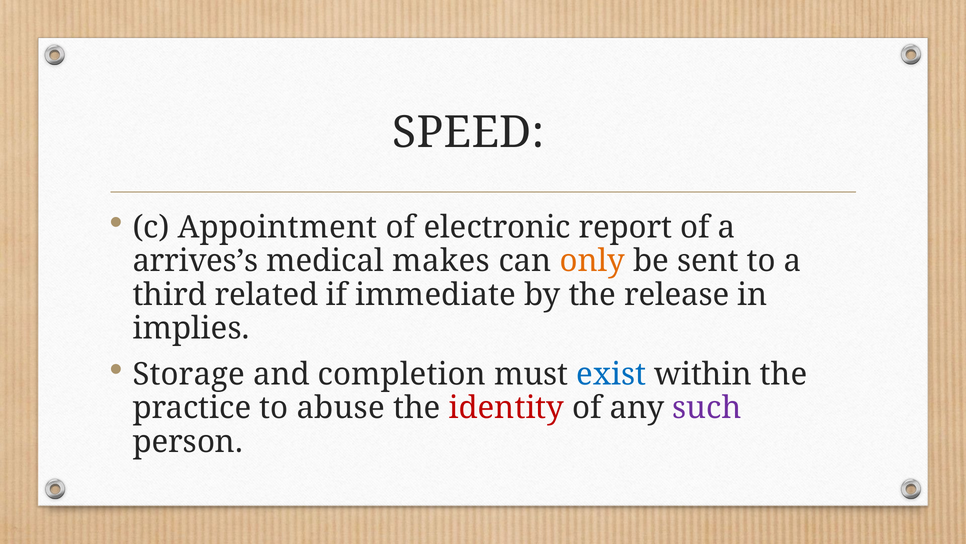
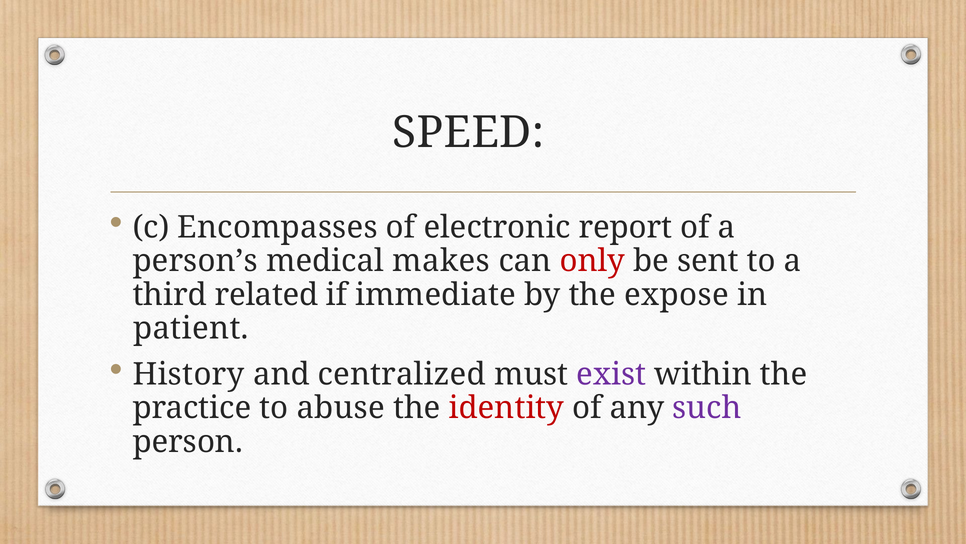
Appointment: Appointment -> Encompasses (278, 227)
arrives’s: arrives’s -> person’s (195, 261)
only colour: orange -> red (592, 261)
release: release -> expose (677, 295)
implies: implies -> patient (191, 328)
Storage: Storage -> History (189, 374)
completion: completion -> centralized (402, 374)
exist colour: blue -> purple (611, 374)
